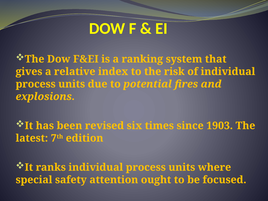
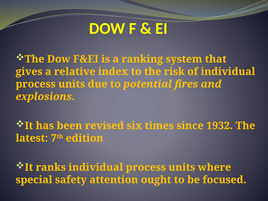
1903: 1903 -> 1932 (220, 126)
